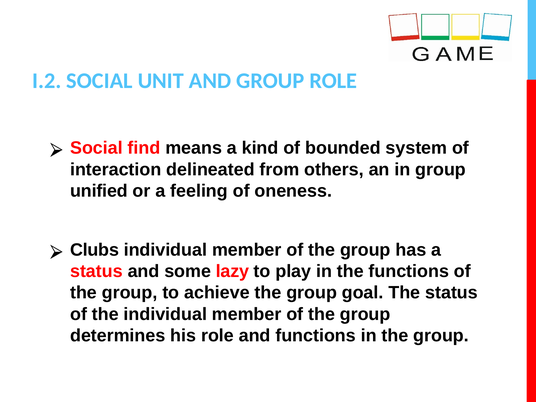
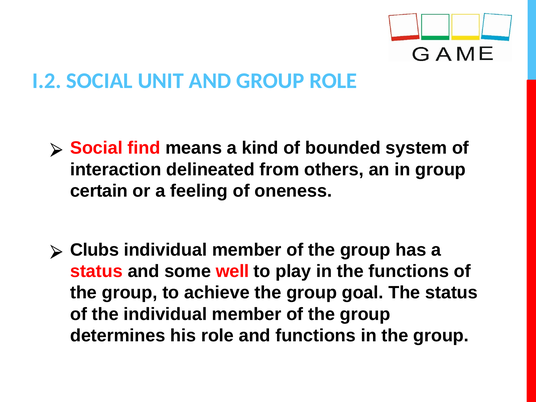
unified: unified -> certain (99, 191)
lazy: lazy -> well (232, 271)
